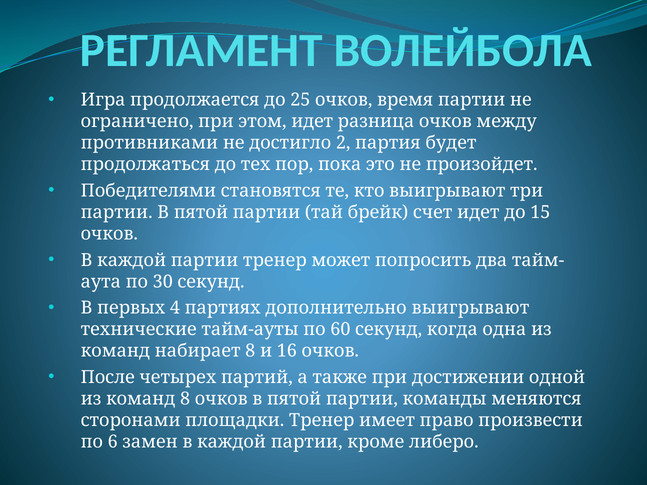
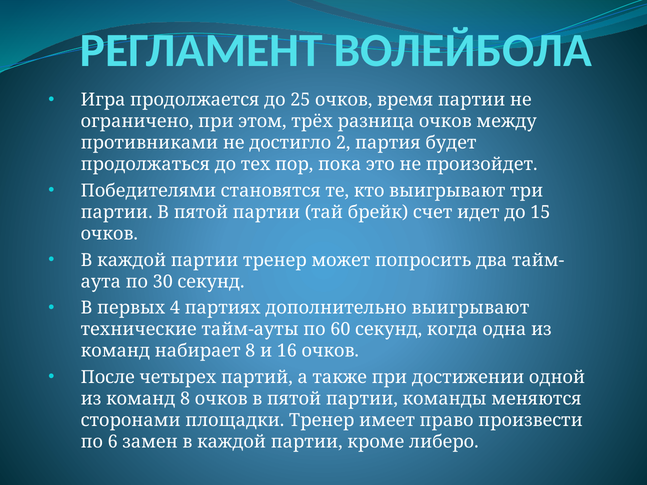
этом идет: идет -> трёх (312, 121)
